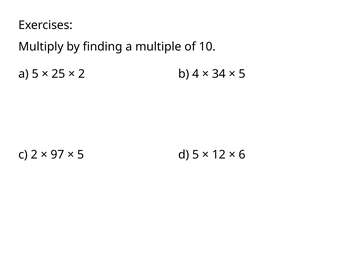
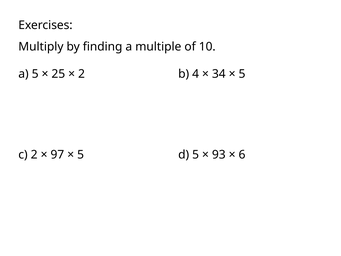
12: 12 -> 93 (219, 154)
